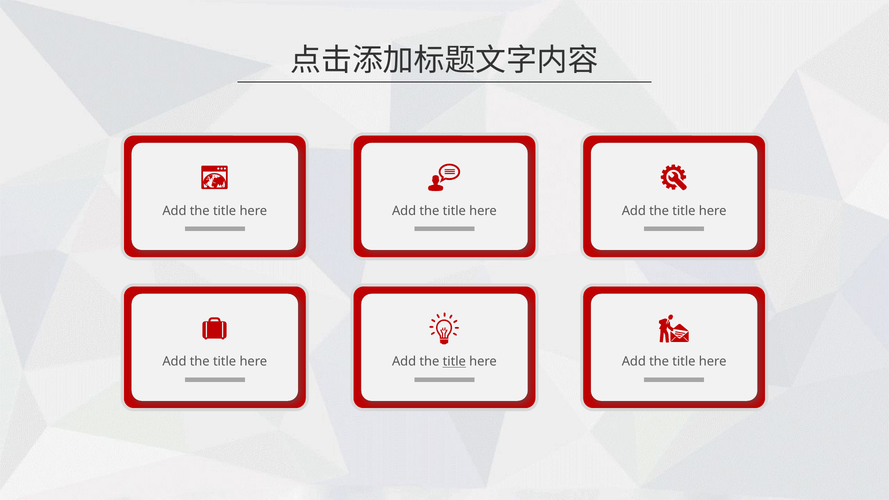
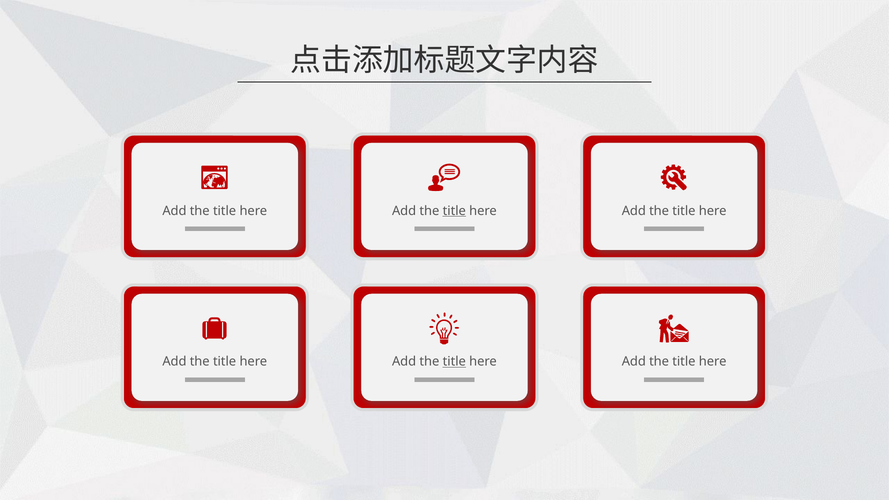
title underline: none -> present (454, 211)
